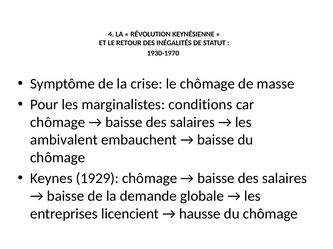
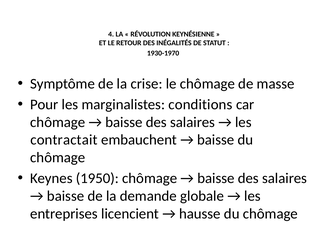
ambivalent: ambivalent -> contractait (64, 140)
1929: 1929 -> 1950 (97, 179)
